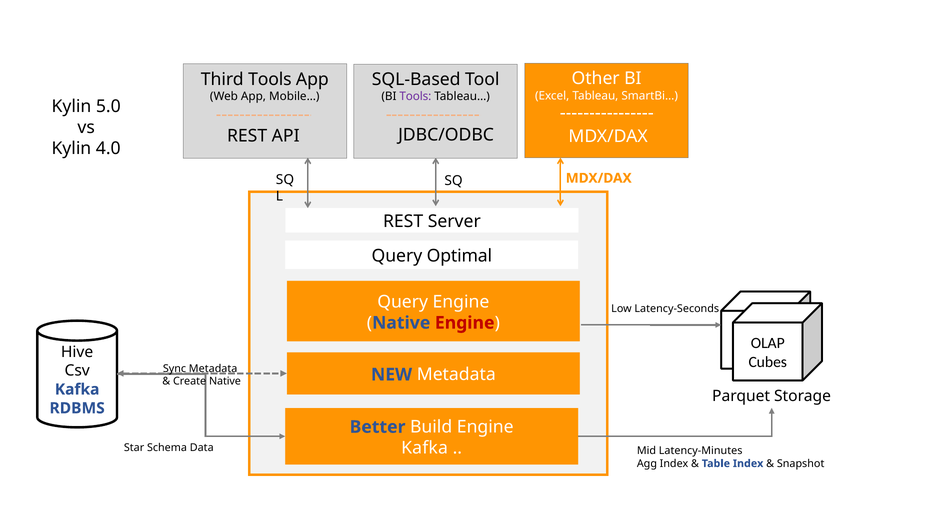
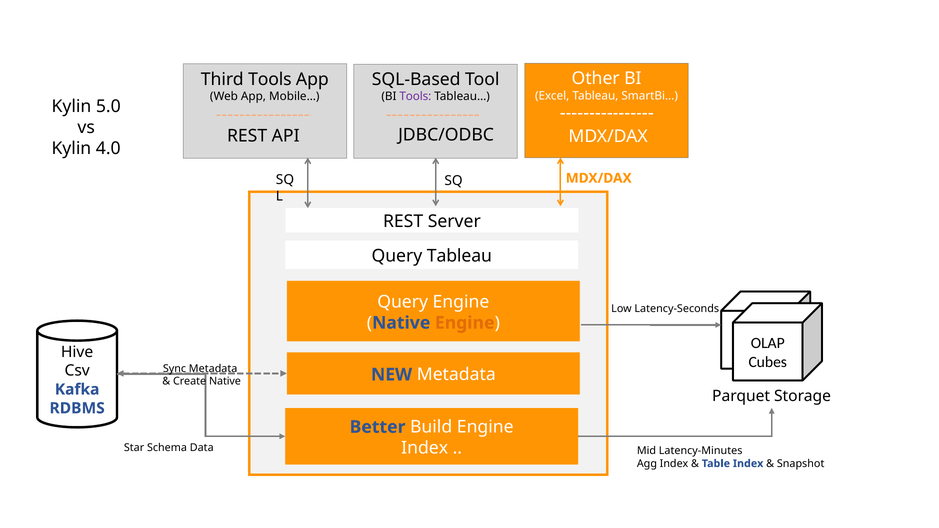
Query Optimal: Optimal -> Tableau (459, 256)
Engine colour: red -> orange (465, 323)
Kafka: Kafka -> Index (425, 448)
